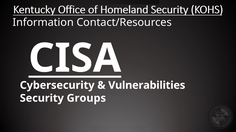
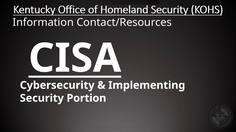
Vulnerabilities: Vulnerabilities -> Implementing (147, 86)
Groups: Groups -> Portion (86, 99)
